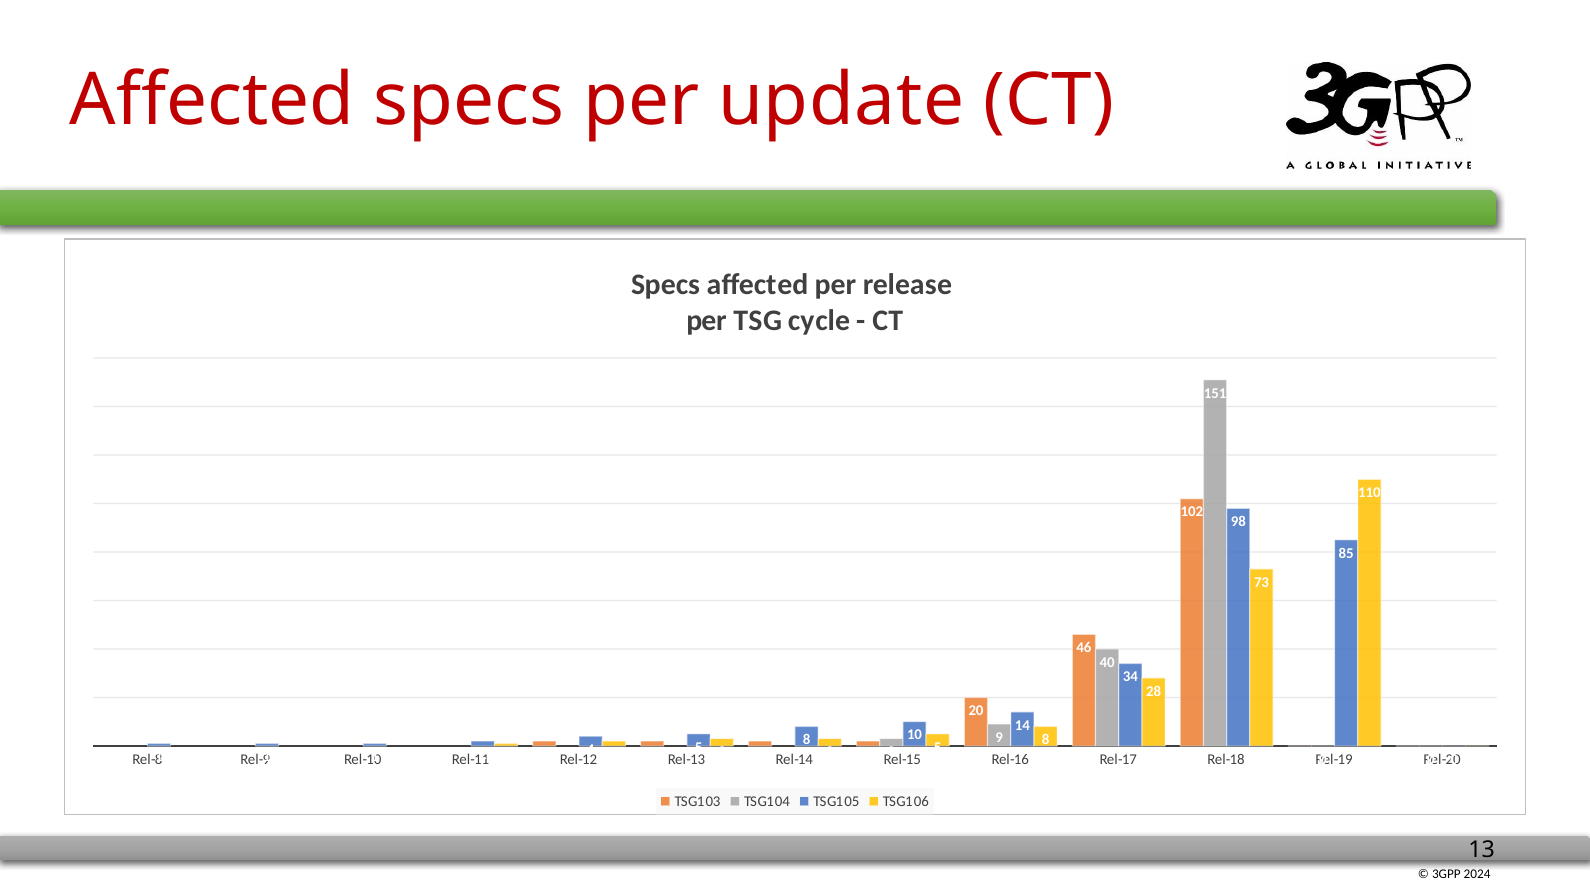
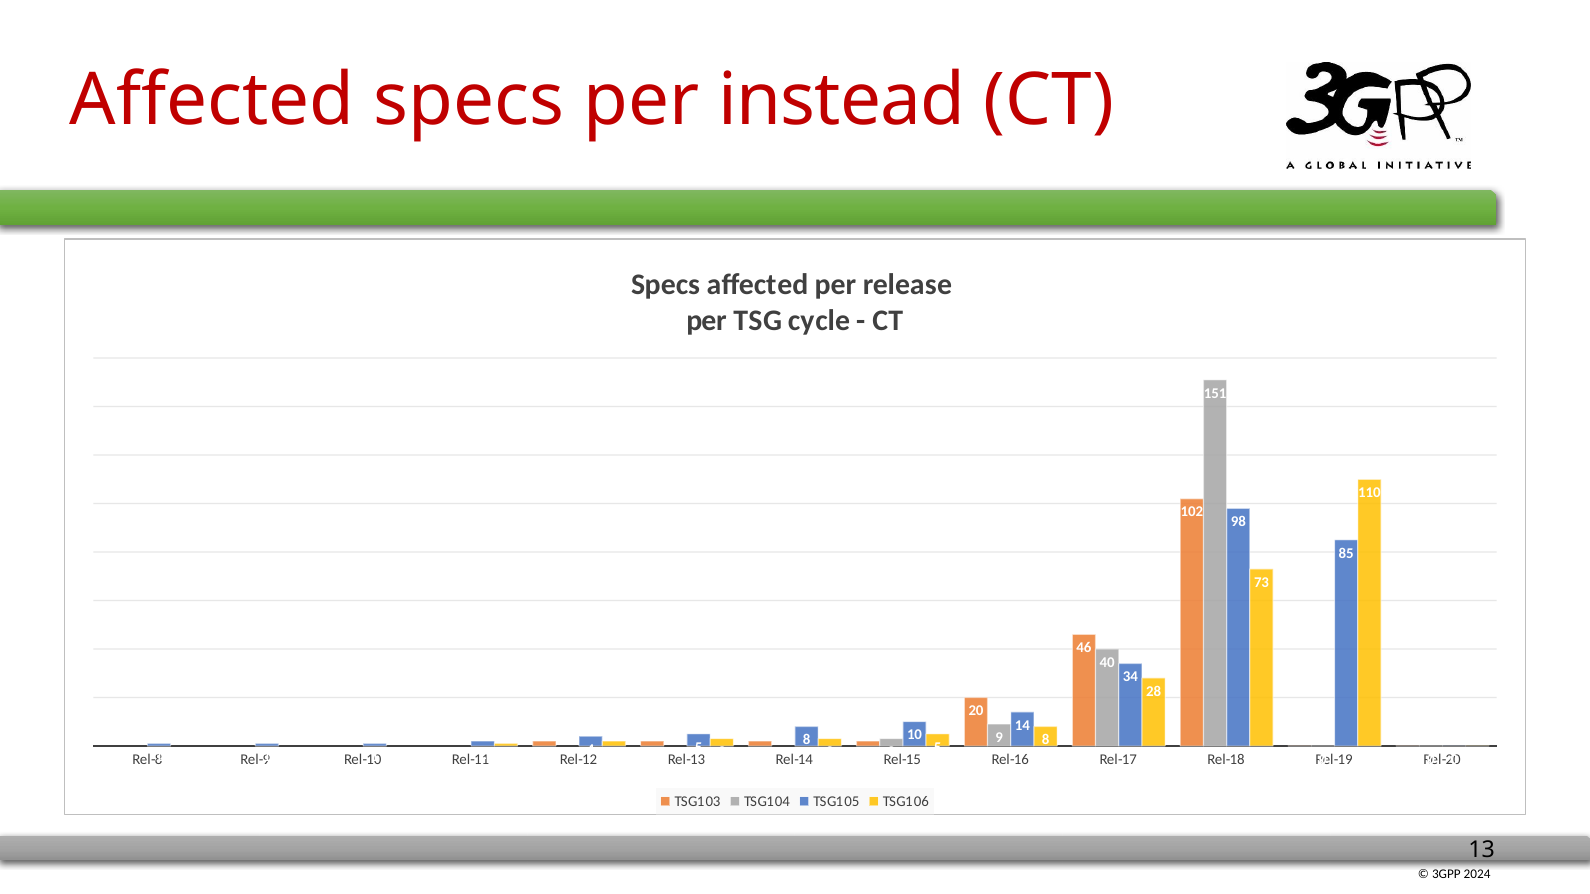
update: update -> instead (842, 101)
